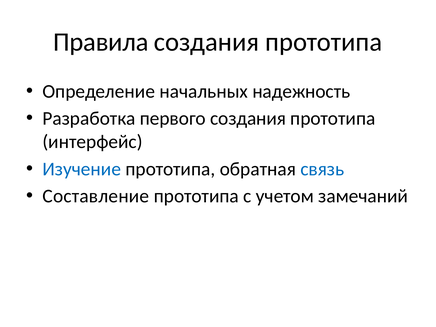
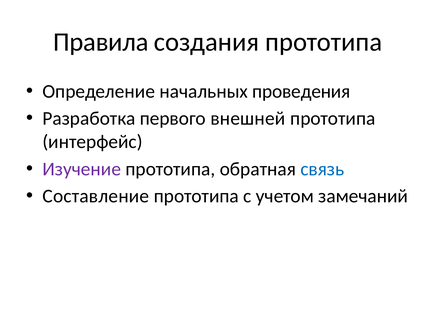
надежность: надежность -> проведения (301, 91)
первого создания: создания -> внешней (248, 119)
Изучение colour: blue -> purple (82, 169)
